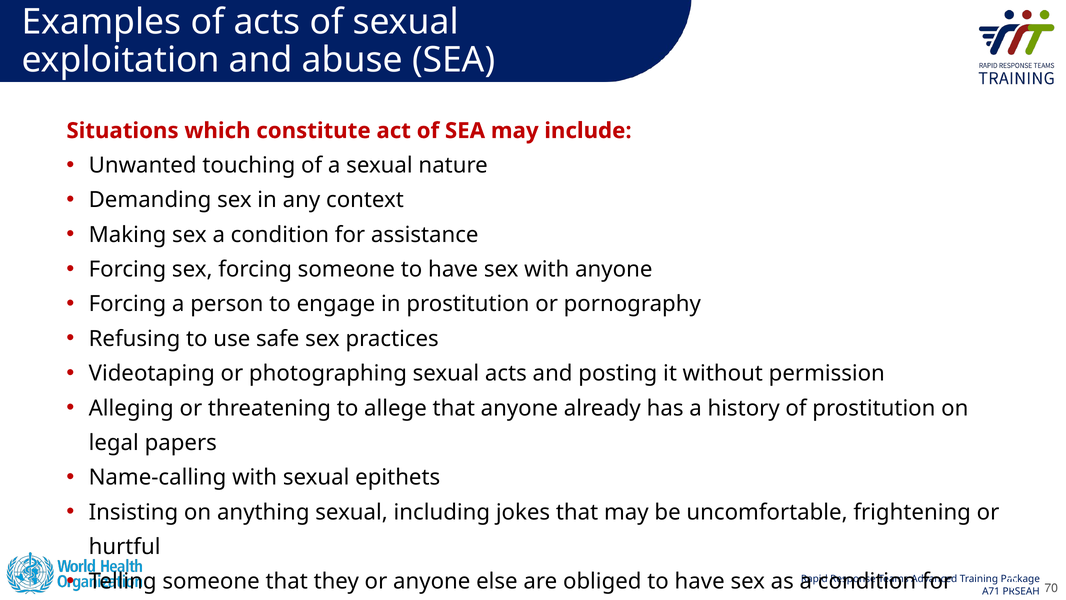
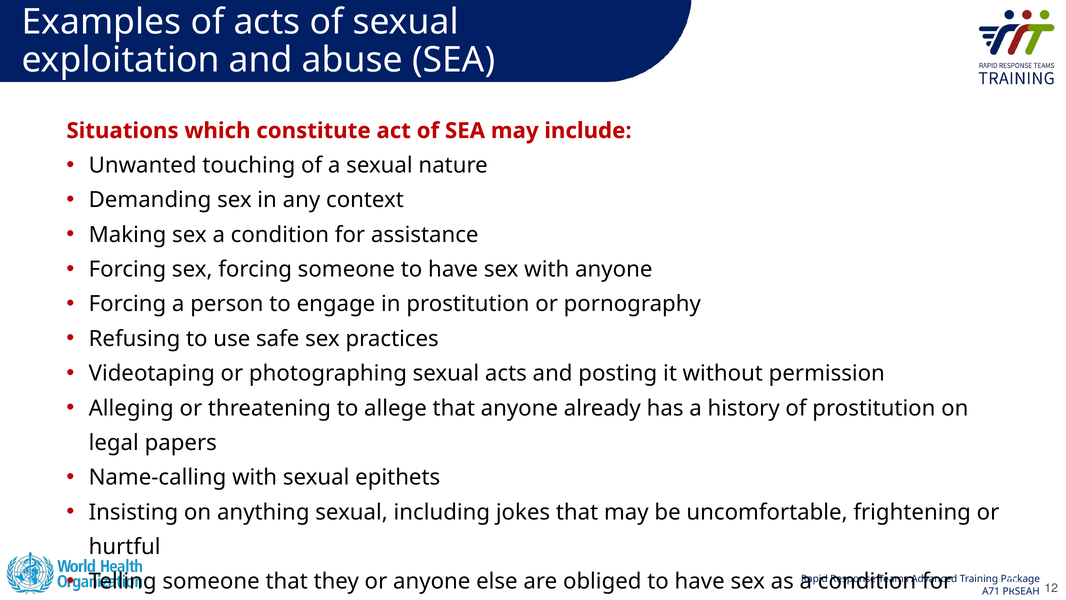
70: 70 -> 12 (1051, 588)
